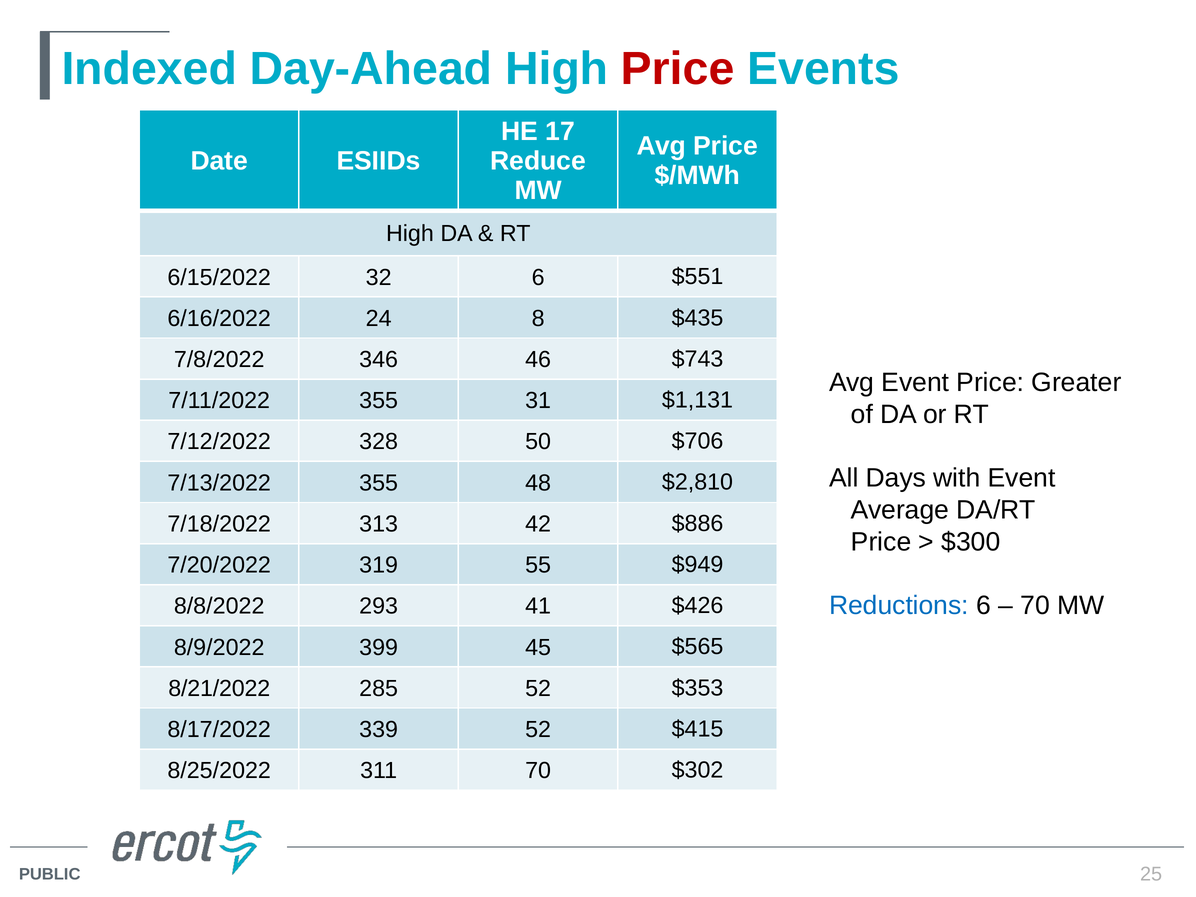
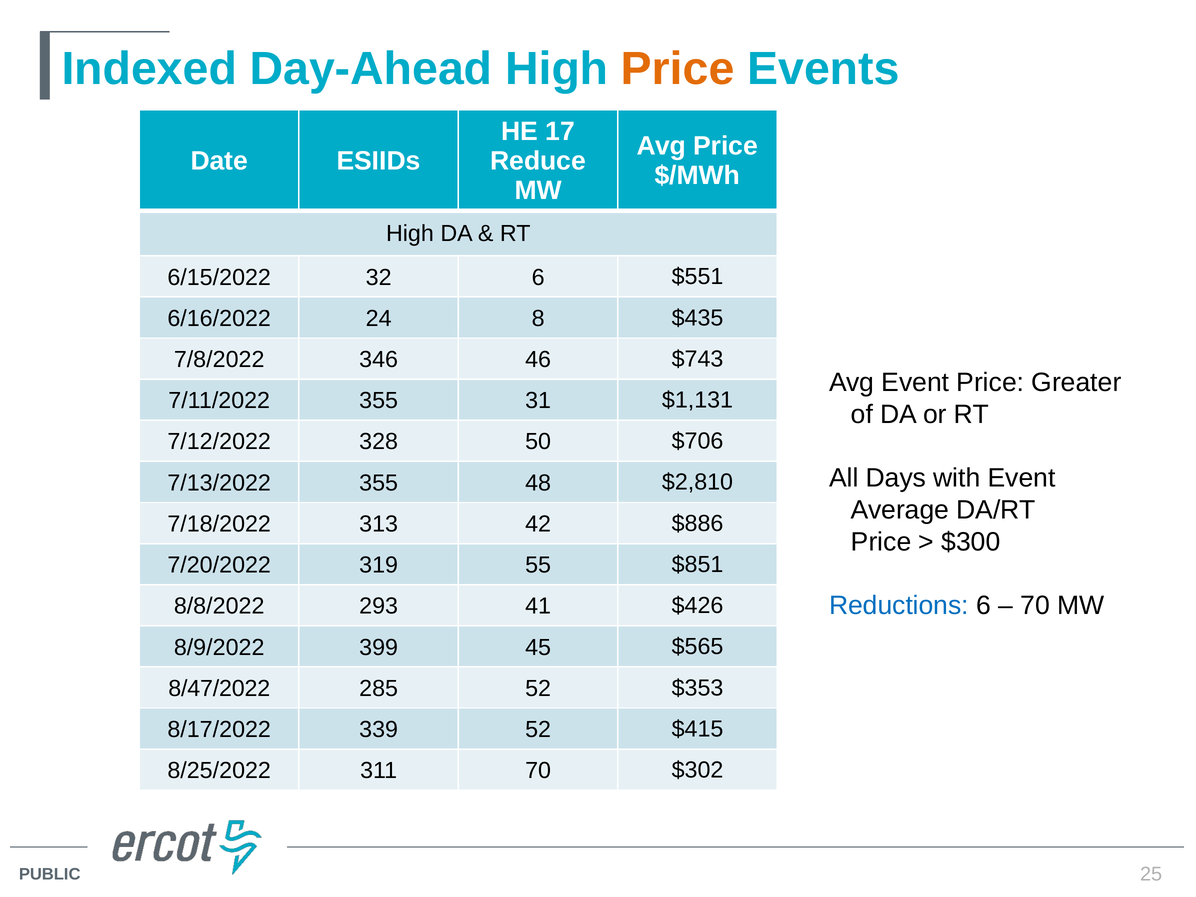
Price colour: red -> orange (678, 69)
$949: $949 -> $851 (698, 565)
8/21/2022: 8/21/2022 -> 8/47/2022 (219, 688)
